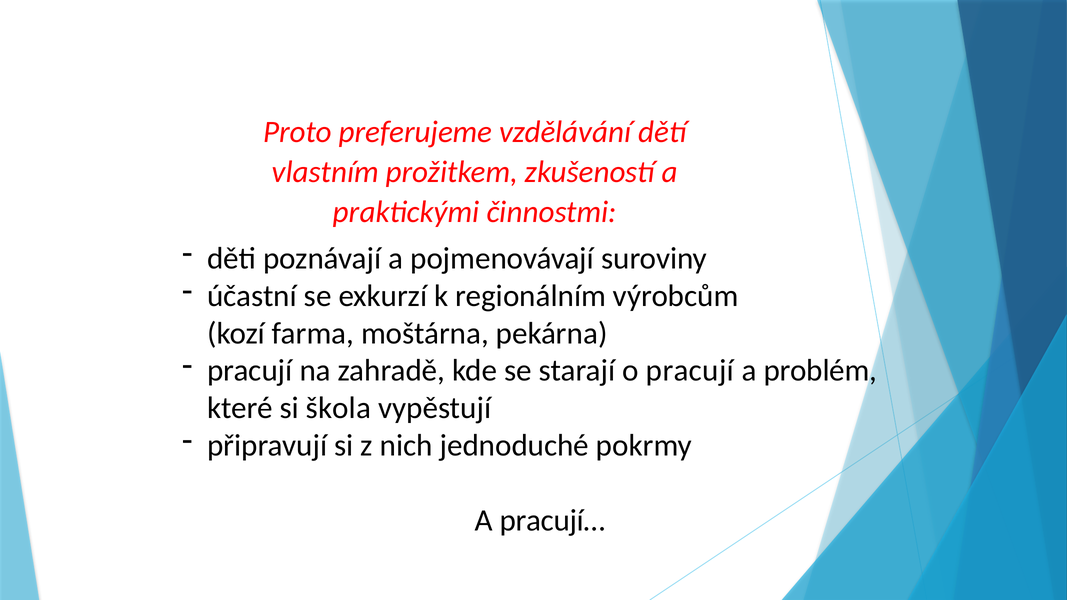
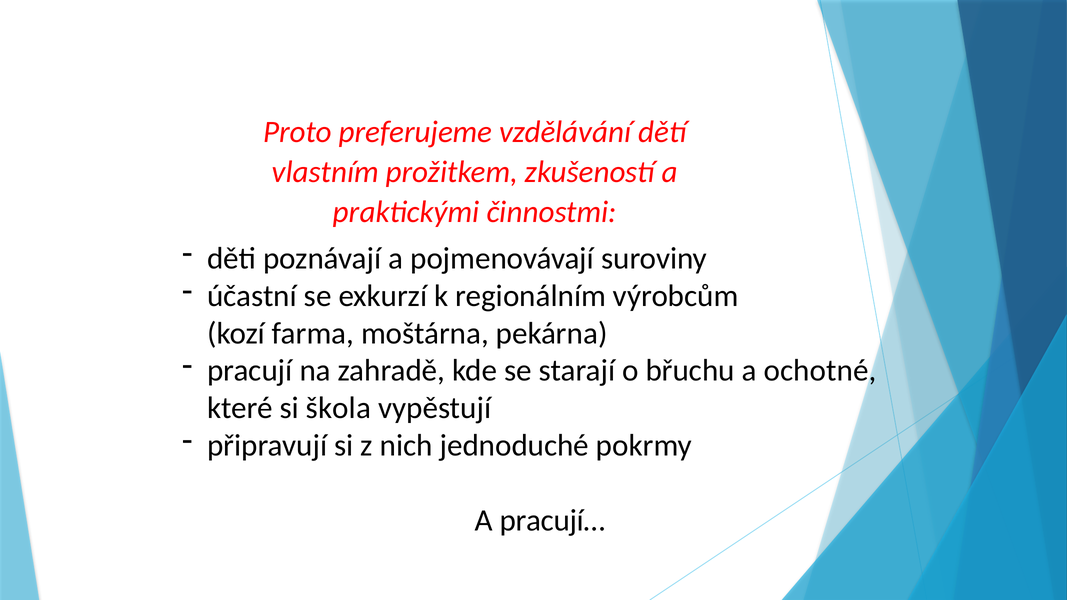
o pracují: pracují -> břuchu (690, 371)
problém: problém -> ochotné (820, 371)
